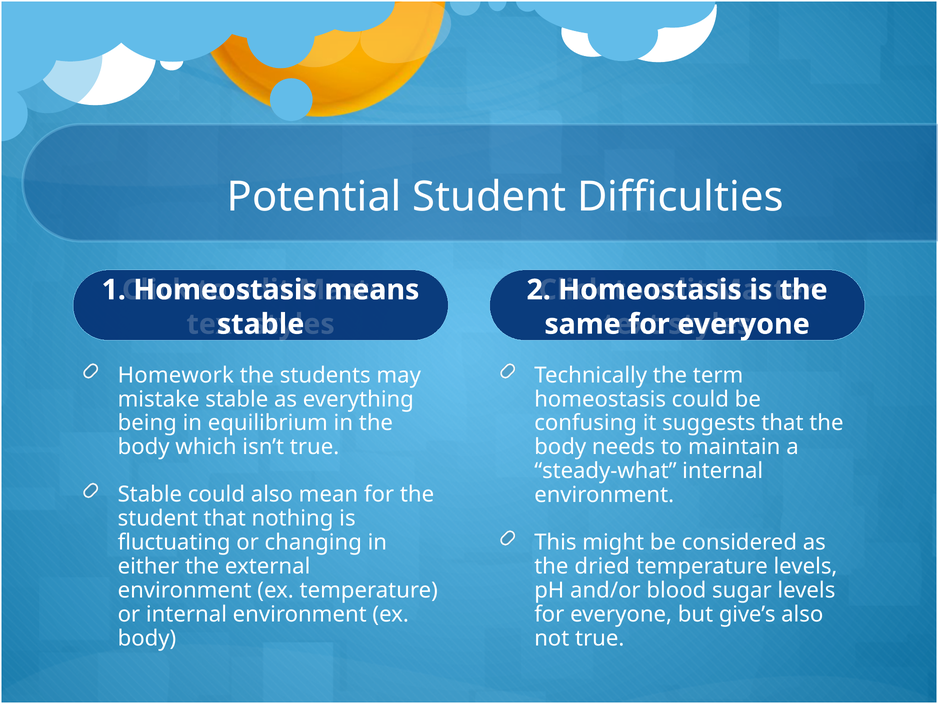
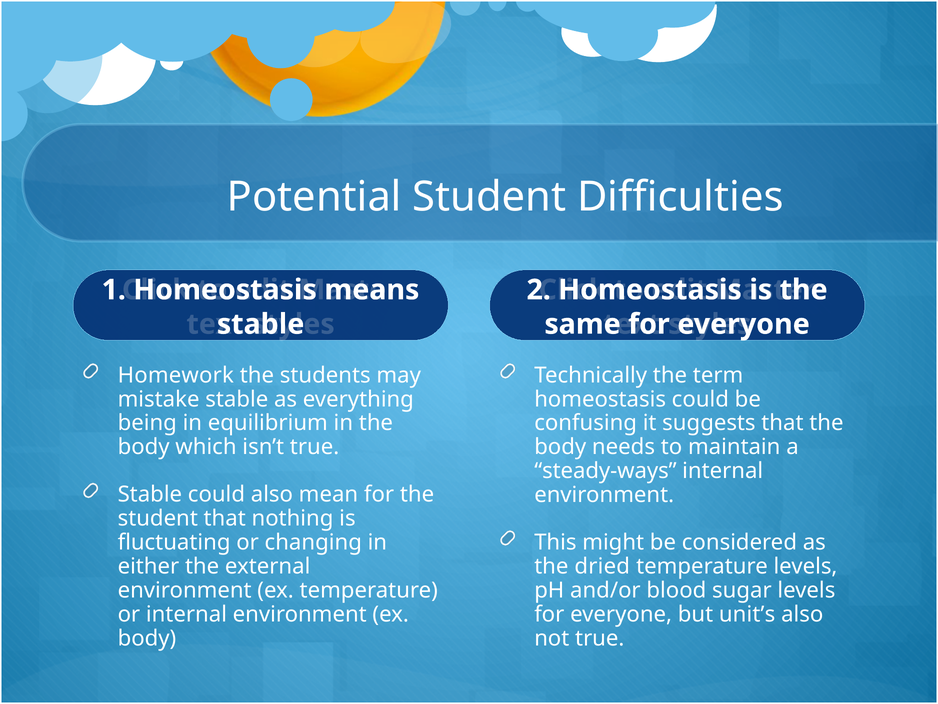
steady-what: steady-what -> steady-ways (605, 471)
give’s: give’s -> unit’s (747, 614)
